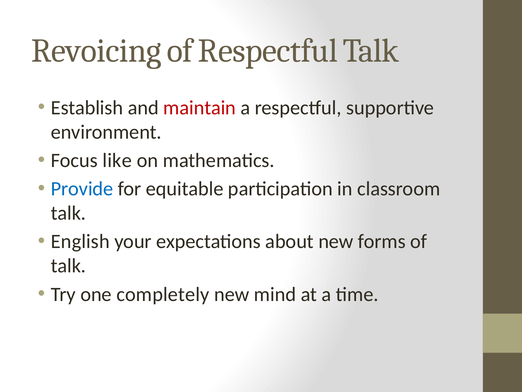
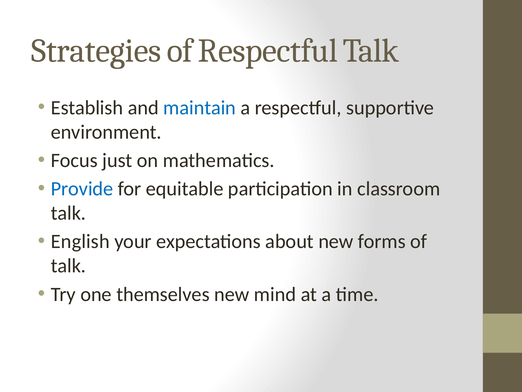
Revoicing: Revoicing -> Strategies (96, 51)
maintain colour: red -> blue (200, 108)
like: like -> just (117, 160)
completely: completely -> themselves (163, 294)
